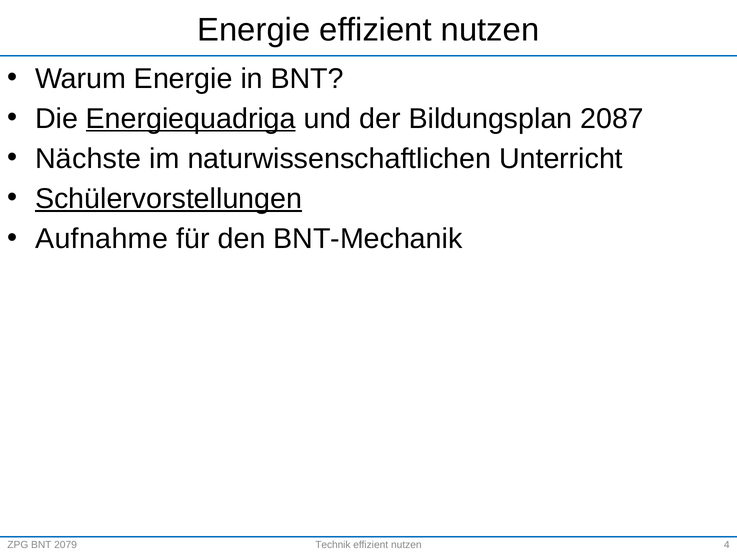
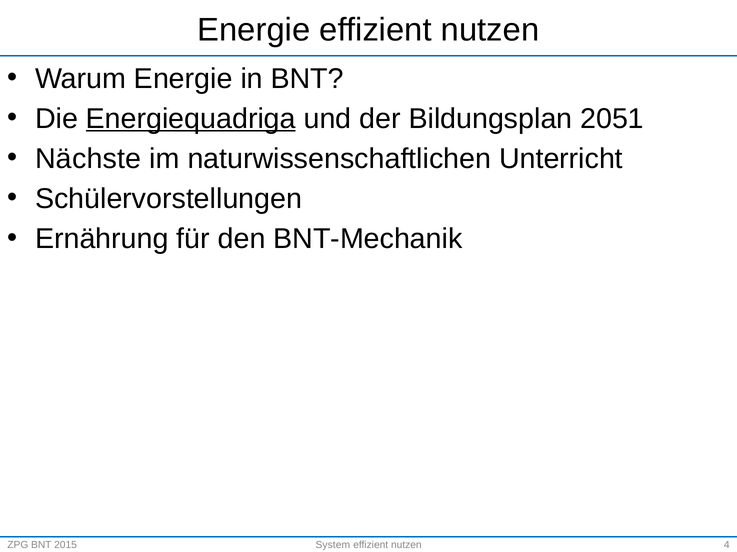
2087: 2087 -> 2051 (612, 119)
Schülervorstellungen underline: present -> none (169, 199)
Aufnahme: Aufnahme -> Ernährung (102, 239)
2079: 2079 -> 2015 (66, 546)
Technik: Technik -> System (333, 546)
